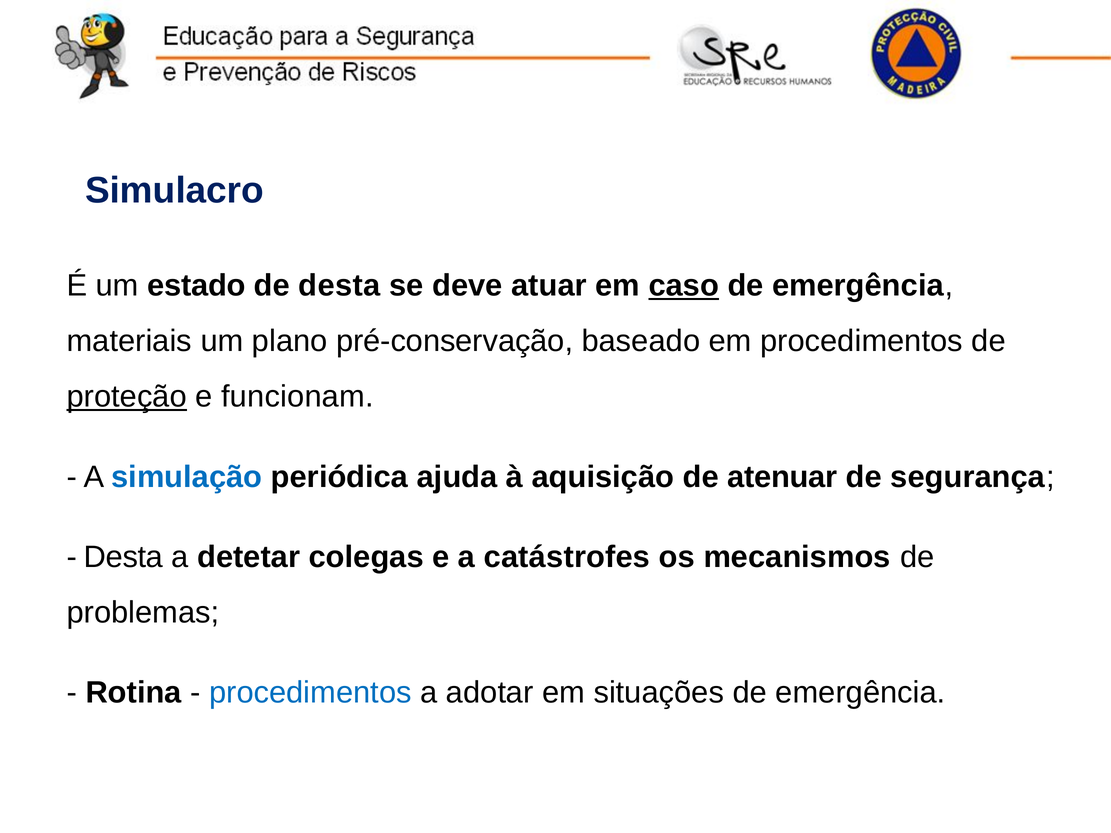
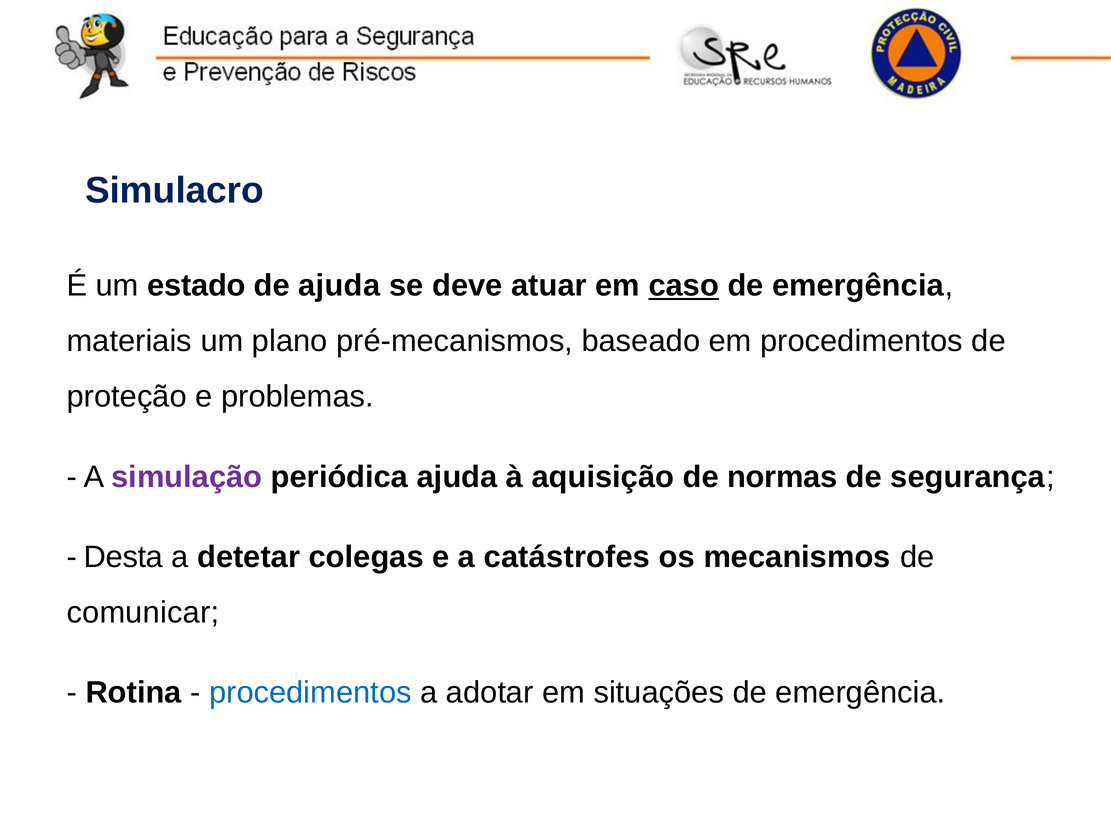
de desta: desta -> ajuda (339, 286)
pré-conservação: pré-conservação -> pré-mecanismos (455, 341)
proteção underline: present -> none (127, 397)
funcionam: funcionam -> problemas (297, 397)
simulação colour: blue -> purple (187, 477)
atenuar: atenuar -> normas (782, 477)
problemas: problemas -> comunicar (143, 613)
